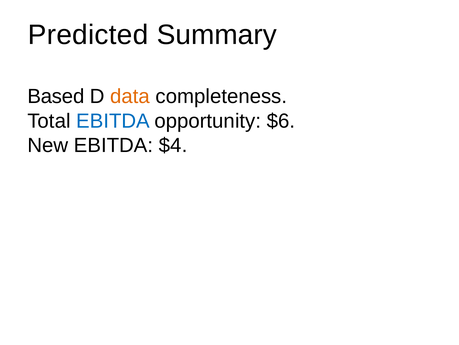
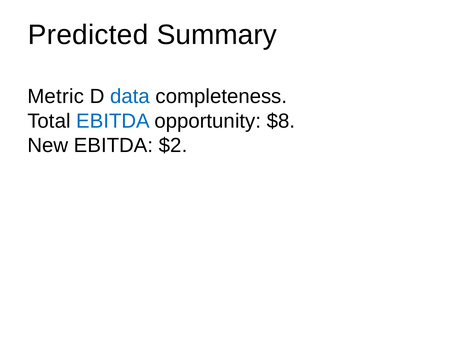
Based: Based -> Metric (56, 96)
data colour: orange -> blue (130, 96)
$6: $6 -> $8 (281, 121)
$4: $4 -> $2 (173, 145)
